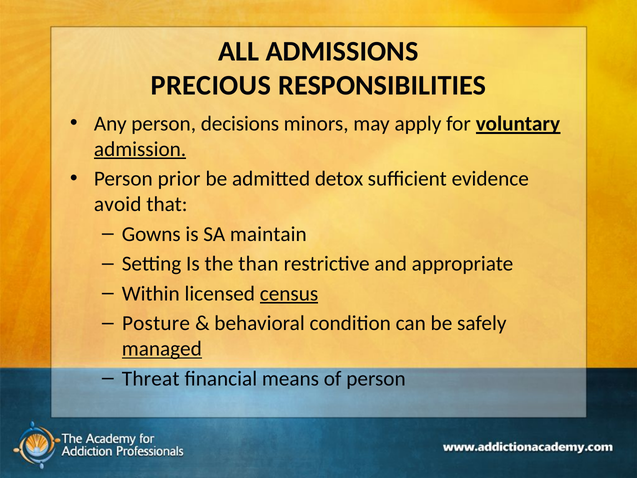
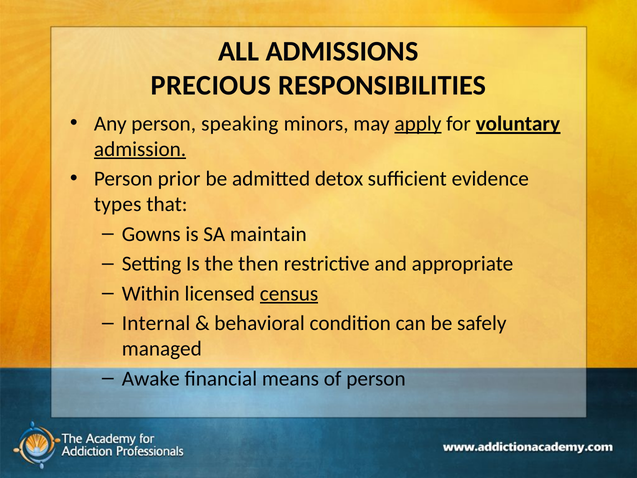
decisions: decisions -> speaking (240, 124)
apply underline: none -> present (418, 124)
avoid: avoid -> types (118, 204)
than: than -> then (258, 264)
Posture: Posture -> Internal (156, 323)
managed underline: present -> none (162, 349)
Threat: Threat -> Awake (151, 378)
